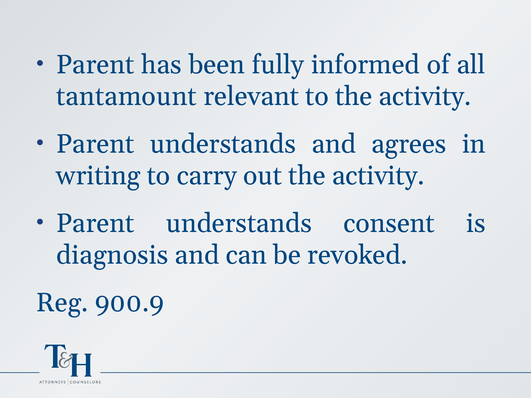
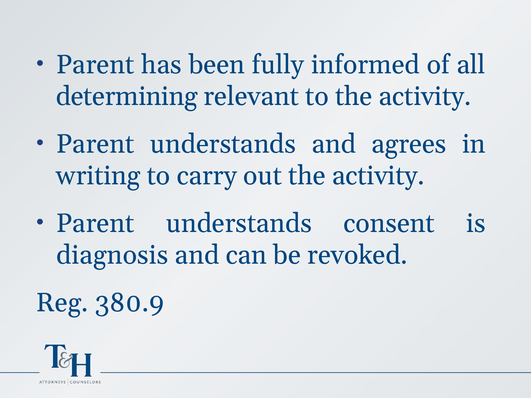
tantamount: tantamount -> determining (127, 97)
900.9: 900.9 -> 380.9 (129, 303)
